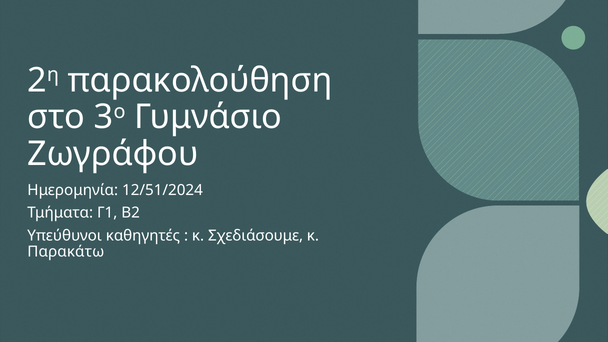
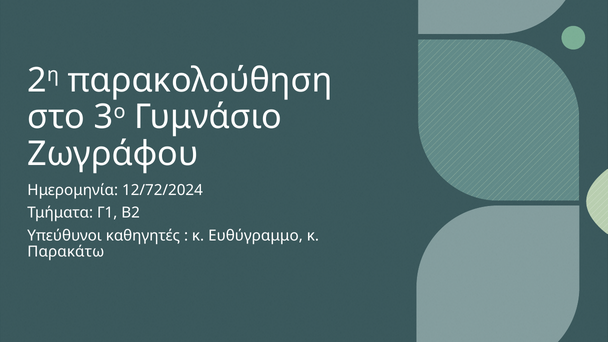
12/51/2024: 12/51/2024 -> 12/72/2024 (162, 190)
Σχεδιάσουμε: Σχεδιάσουμε -> Ευθύγραμμο (255, 236)
